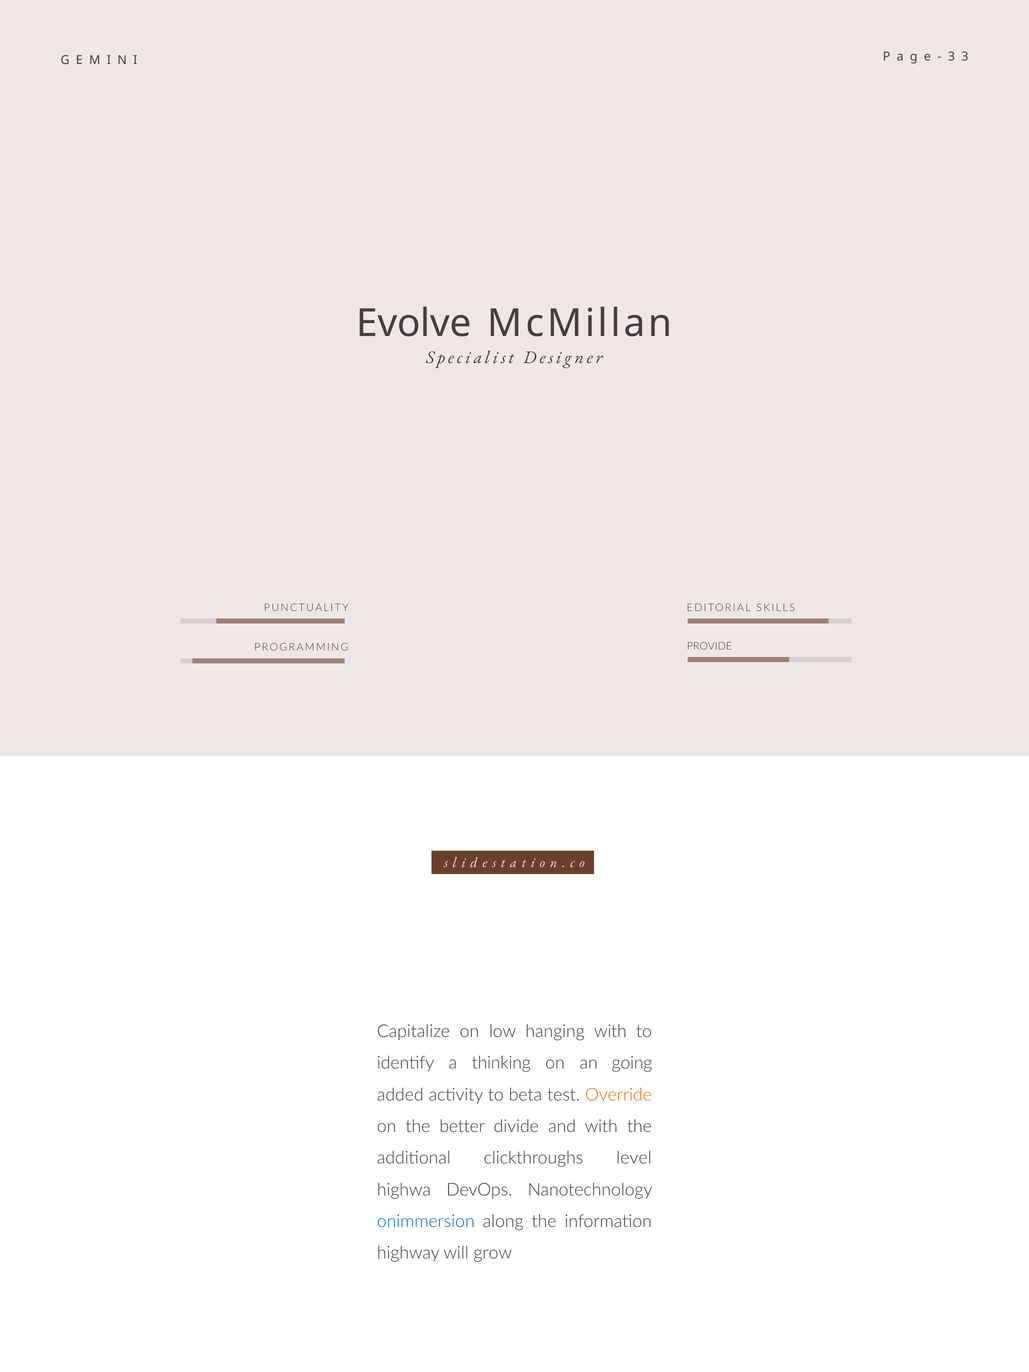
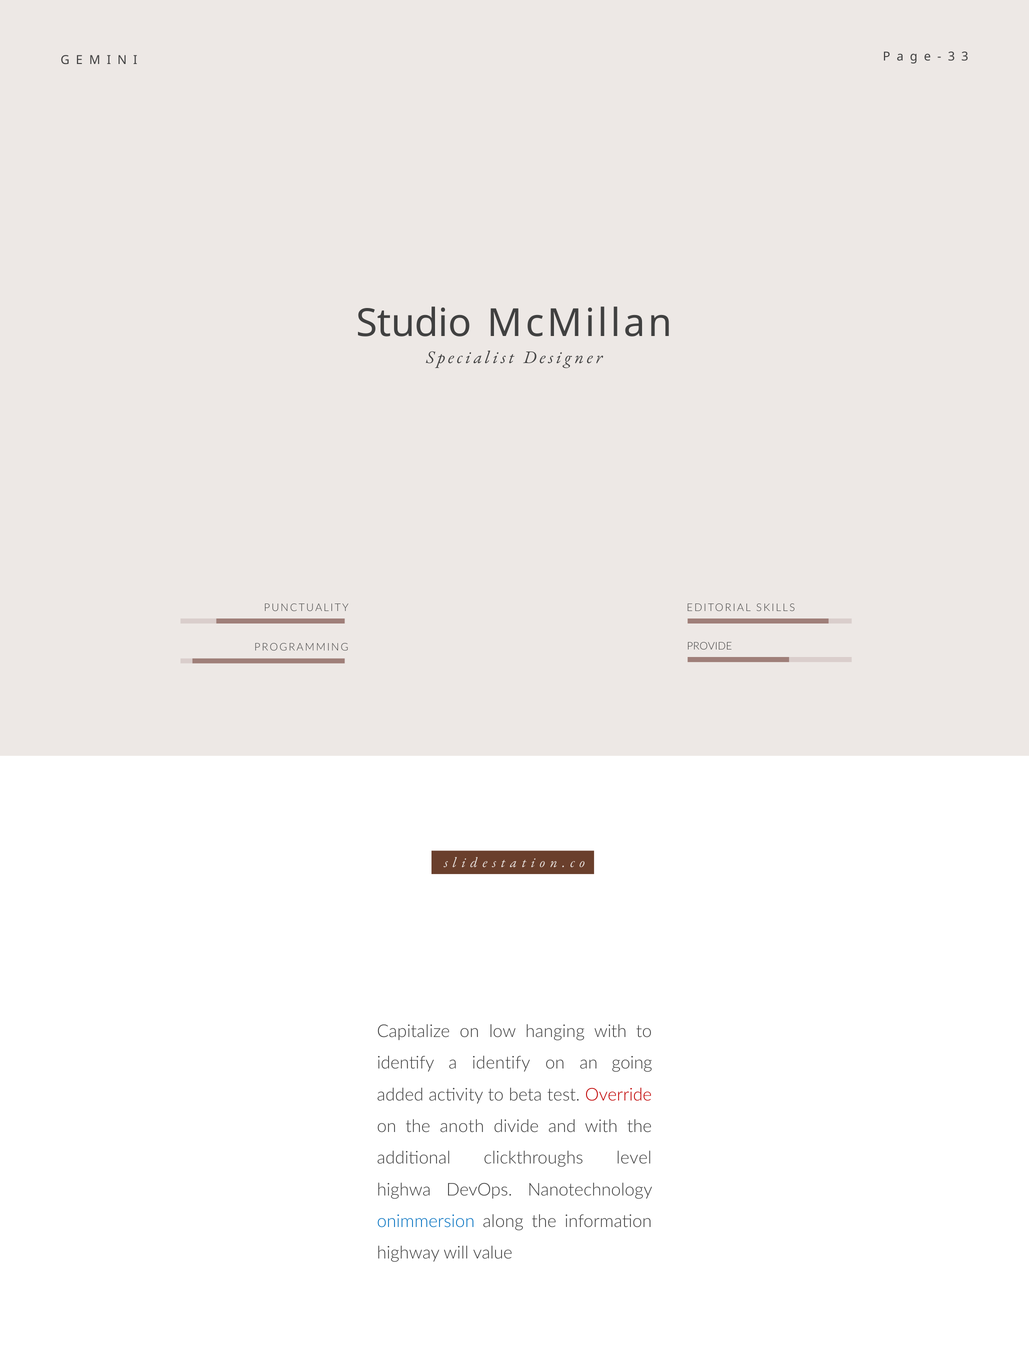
Evolve: Evolve -> Studio (414, 323)
a thinking: thinking -> identify (501, 1063)
Override colour: orange -> red (618, 1095)
better: better -> anoth (462, 1126)
grow: grow -> value (493, 1253)
